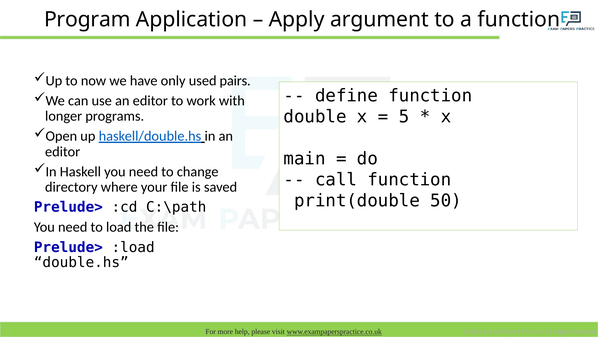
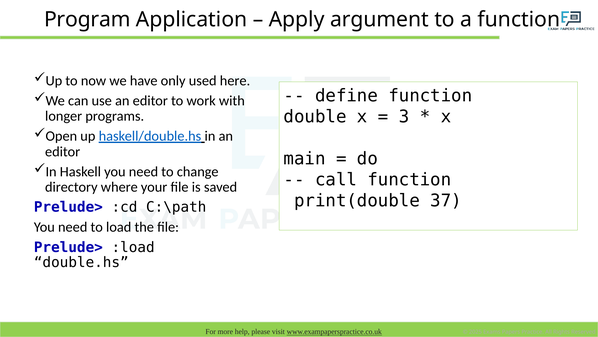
pairs: pairs -> here (235, 81)
5: 5 -> 3 (404, 117)
50: 50 -> 37 (446, 200)
